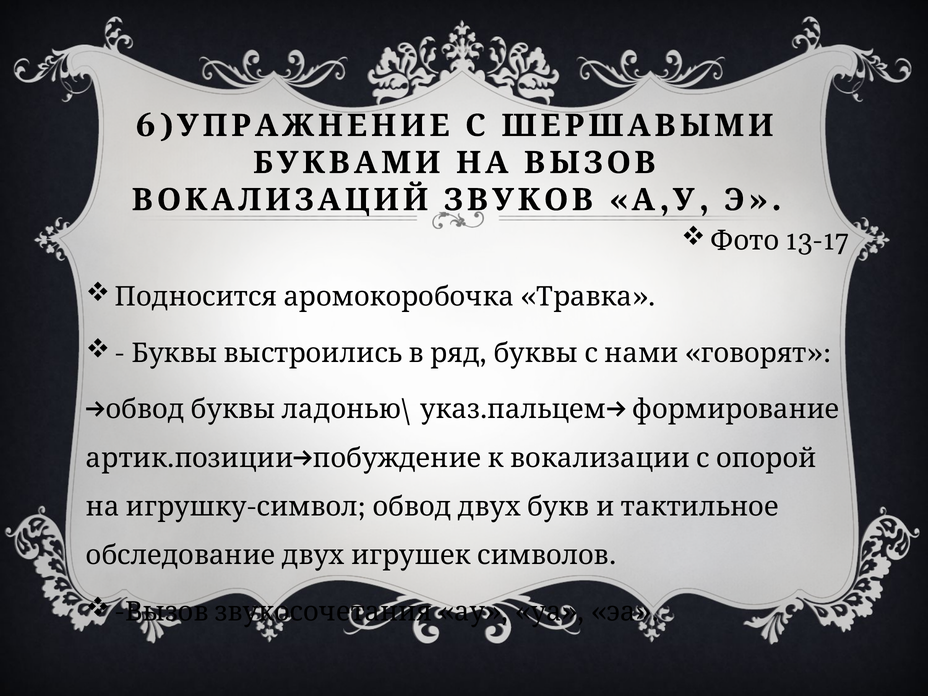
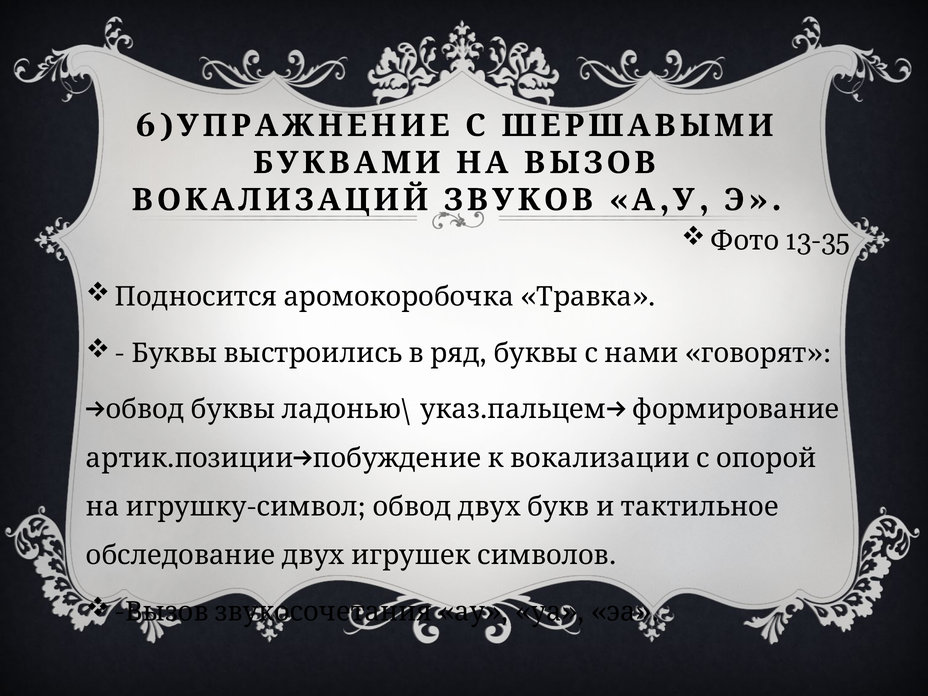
13-17: 13-17 -> 13-35 (818, 241)
